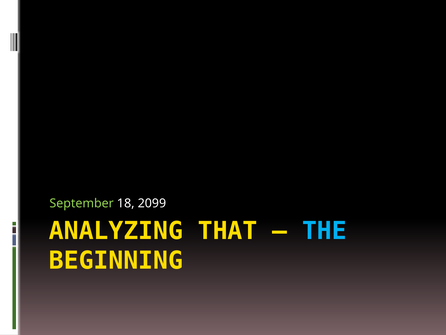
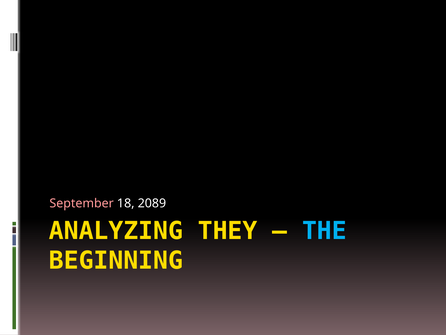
September colour: light green -> pink (82, 203)
2099: 2099 -> 2089 (152, 203)
THAT: THAT -> THEY (228, 231)
